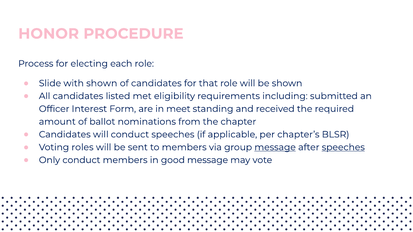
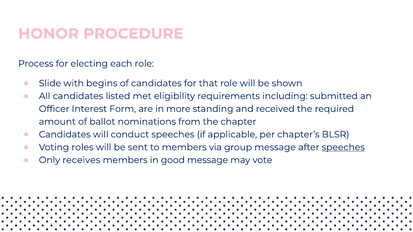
with shown: shown -> begins (102, 83)
meet: meet -> more (178, 109)
message underline: present -> none (275, 147)
Only conduct: conduct -> receives (81, 160)
